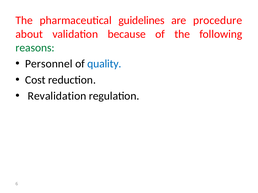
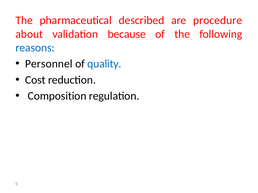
guidelines: guidelines -> described (141, 20)
reasons colour: green -> blue (35, 48)
Revalidation: Revalidation -> Composition (57, 96)
